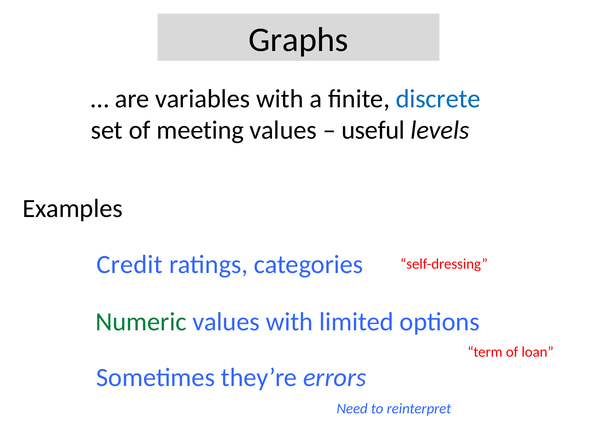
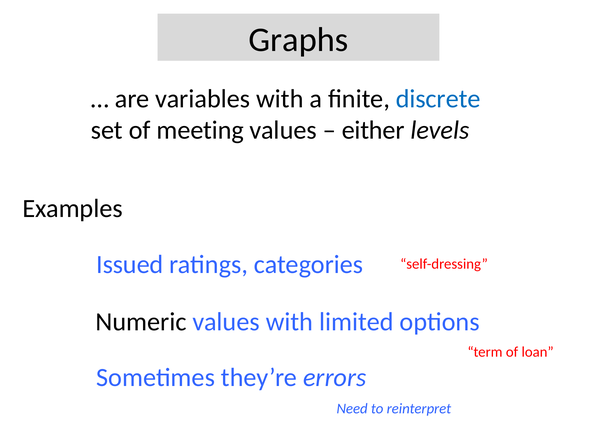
useful: useful -> either (373, 130)
Credit: Credit -> Issued (130, 265)
Numeric colour: green -> black (141, 322)
